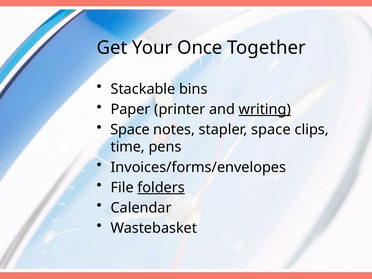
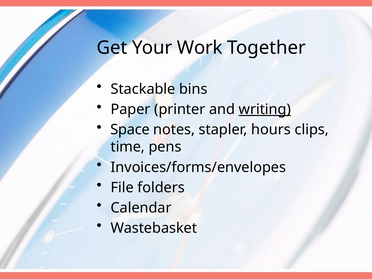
Once: Once -> Work (200, 48)
stapler space: space -> hours (271, 130)
folders underline: present -> none (161, 188)
